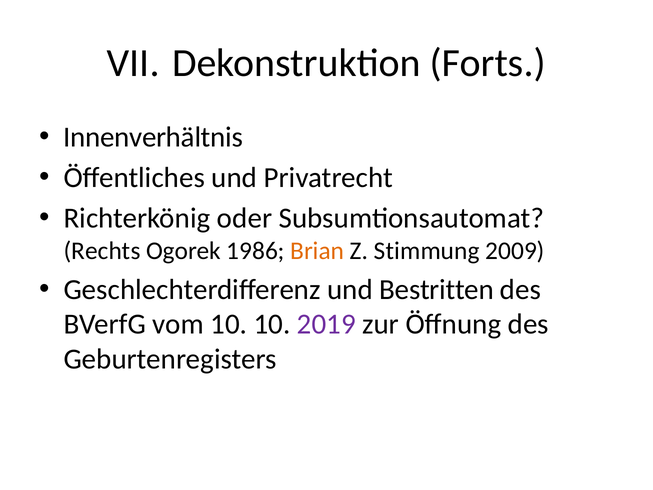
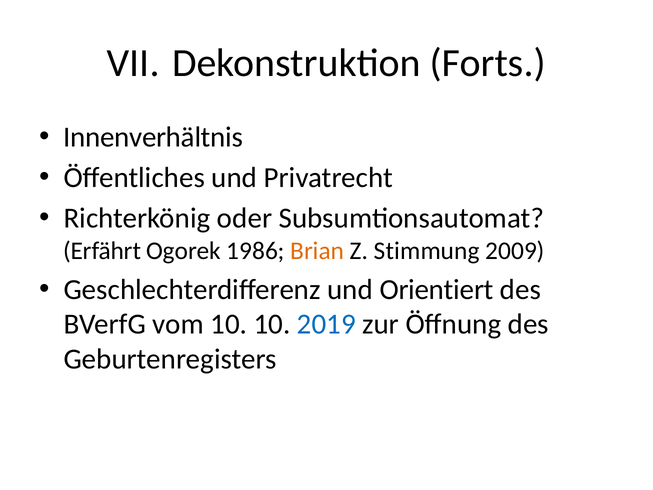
Rechts: Rechts -> Erfährt (102, 251)
Bestritten: Bestritten -> Orientiert (437, 289)
2019 colour: purple -> blue (326, 324)
